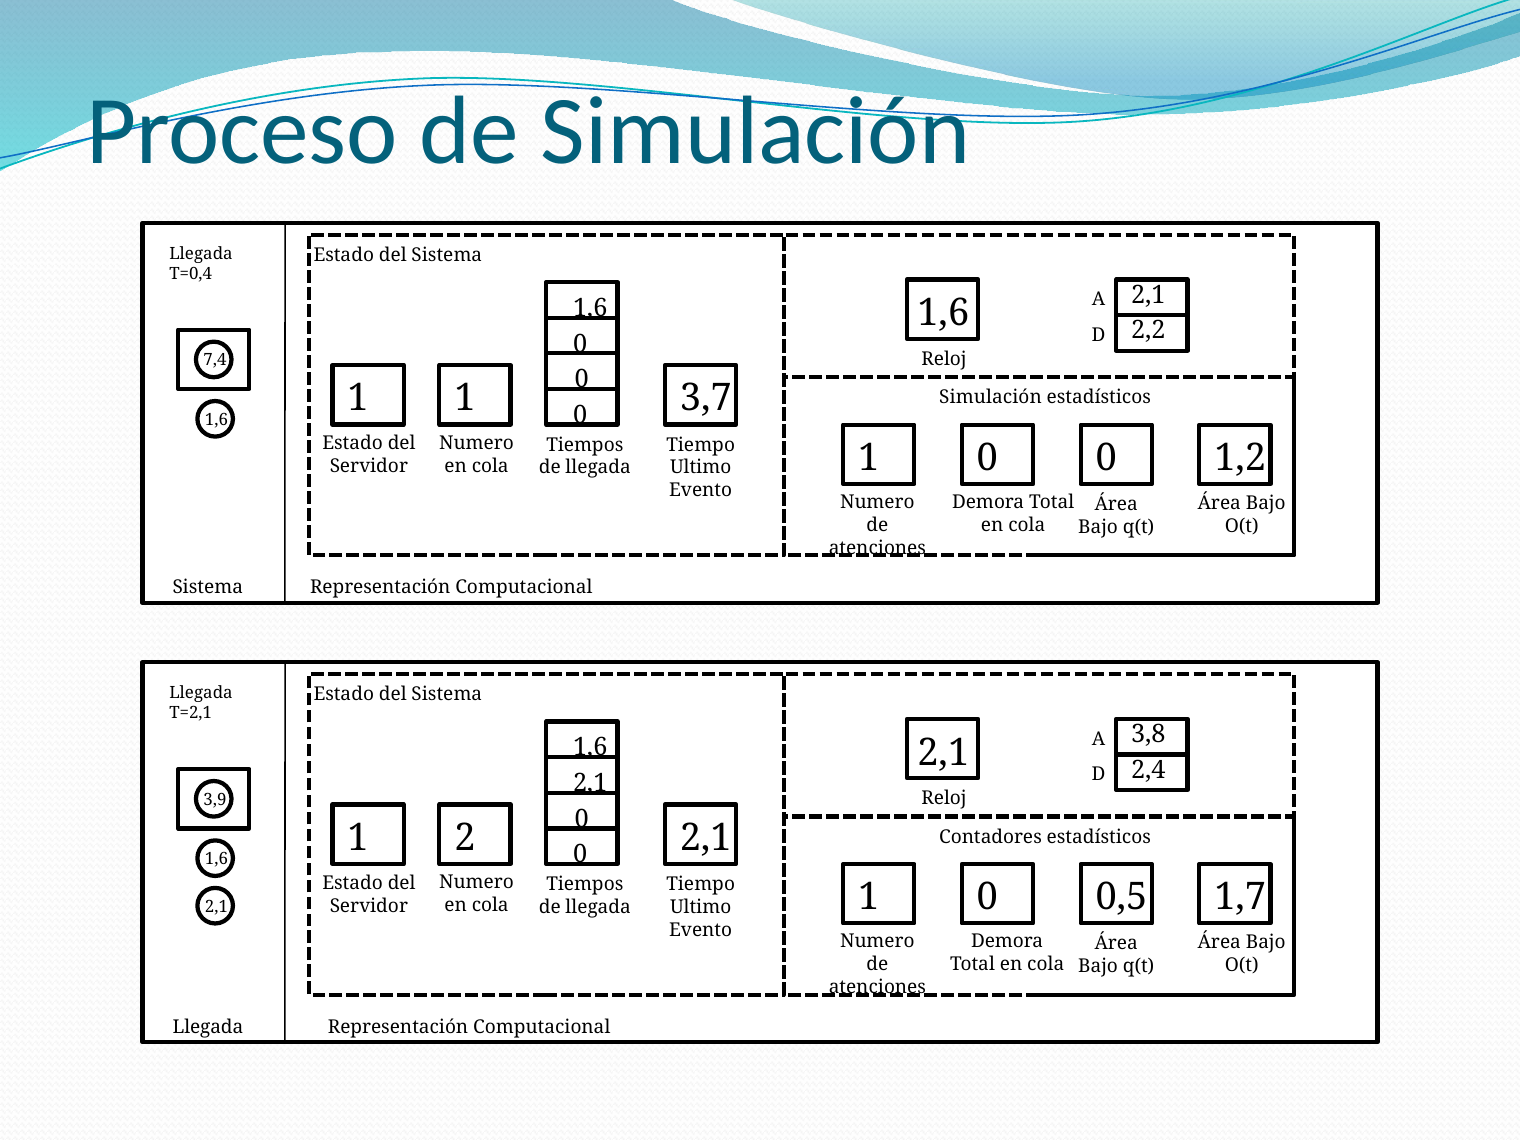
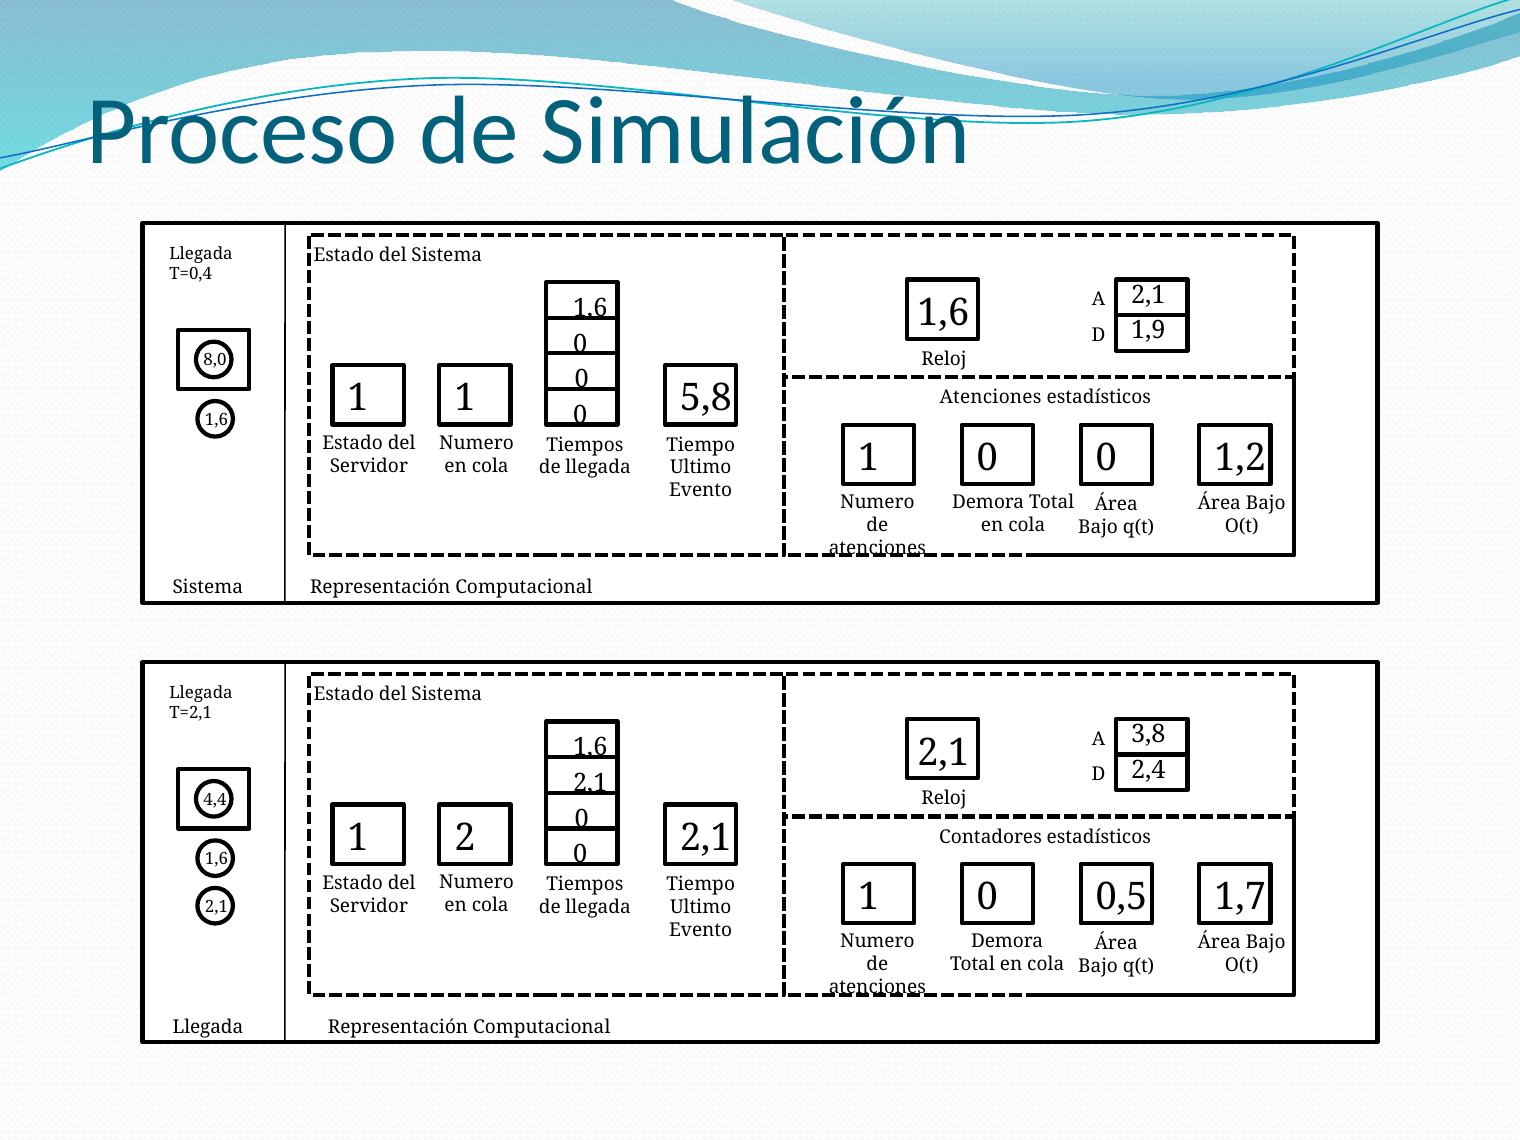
2,2: 2,2 -> 1,9 (1148, 330)
7,4: 7,4 -> 8,0 (215, 360)
3,7: 3,7 -> 5,8 (706, 398)
Simulación: Simulación -> Atenciones (990, 397)
3,9: 3,9 -> 4,4 (215, 800)
